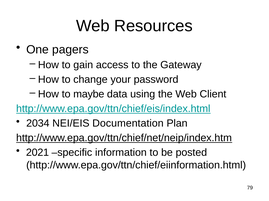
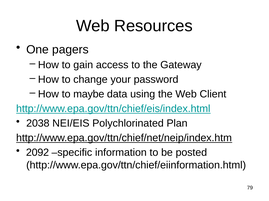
2034: 2034 -> 2038 (38, 124)
Documentation: Documentation -> Polychlorinated (128, 124)
2021: 2021 -> 2092 (38, 153)
